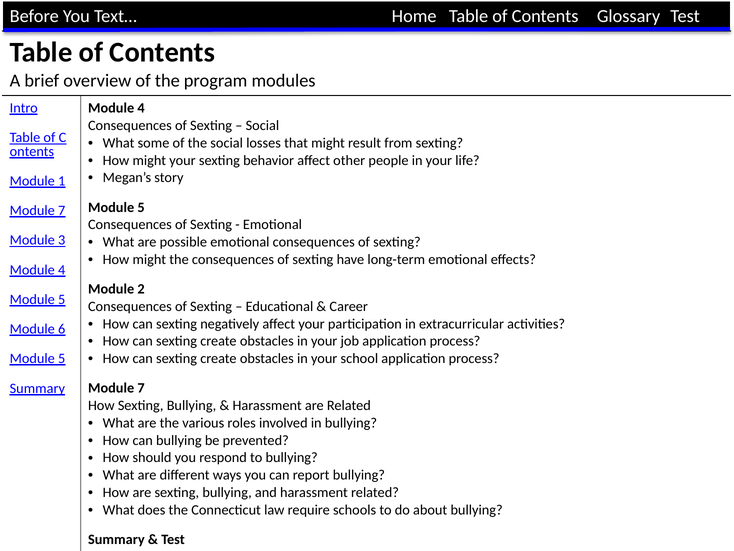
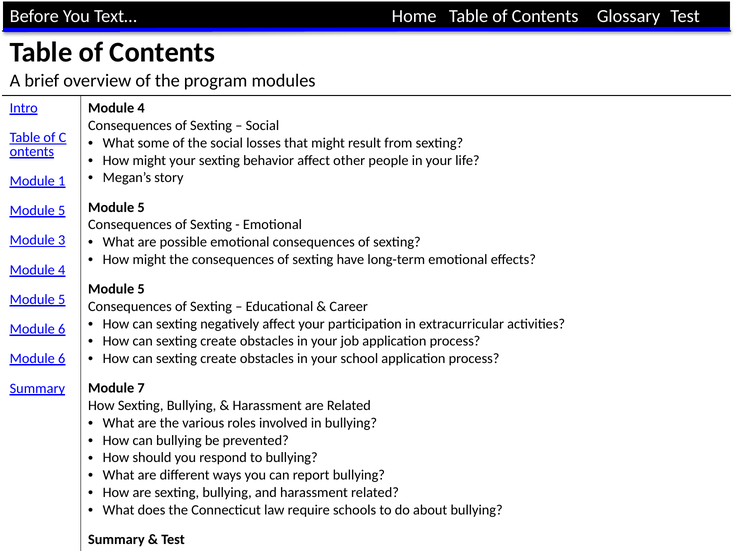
7: 7 -> 5 (62, 210)
2: 2 -> 5 (141, 289)
5: 5 -> 6 (62, 358)
